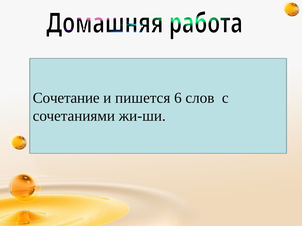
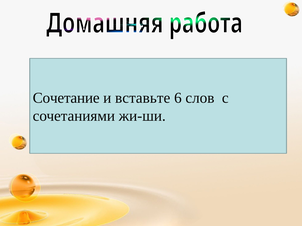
пишется: пишется -> вставьте (143, 98)
